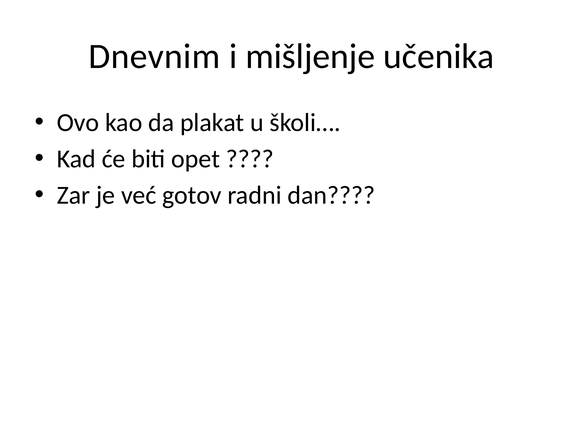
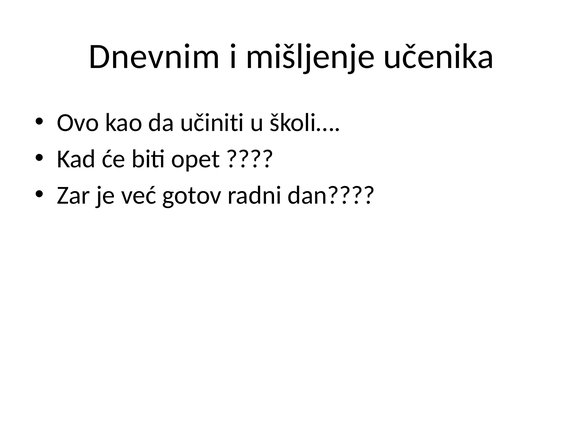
plakat: plakat -> učiniti (212, 122)
